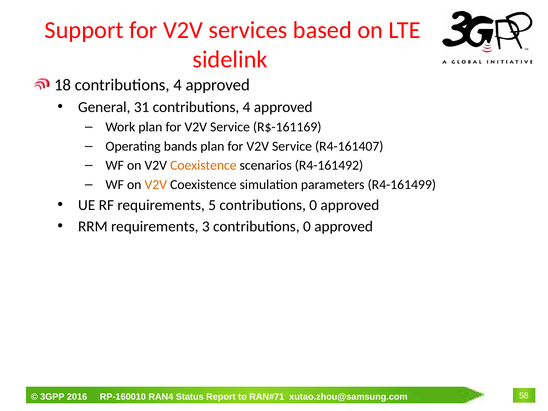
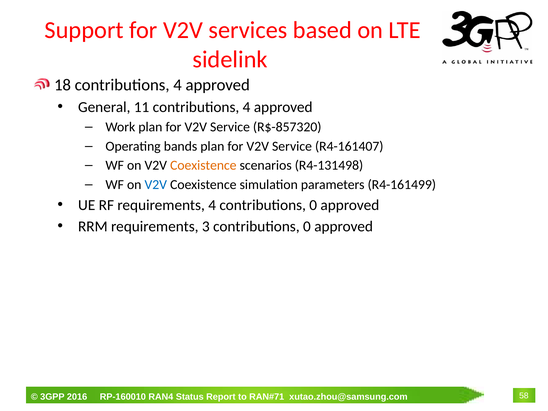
31: 31 -> 11 (142, 107)
R$-161169: R$-161169 -> R$-857320 (287, 127)
R4-161492: R4-161492 -> R4-131498 (329, 165)
V2V colour: orange -> blue (156, 185)
requirements 5: 5 -> 4 (212, 205)
